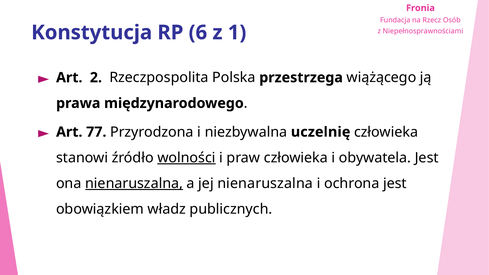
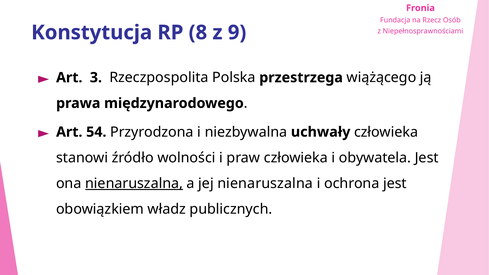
6: 6 -> 8 (198, 33)
1: 1 -> 9 (237, 33)
2: 2 -> 3 (96, 78)
77: 77 -> 54 (96, 132)
uczelnię: uczelnię -> uchwały (321, 132)
wolności underline: present -> none (186, 158)
